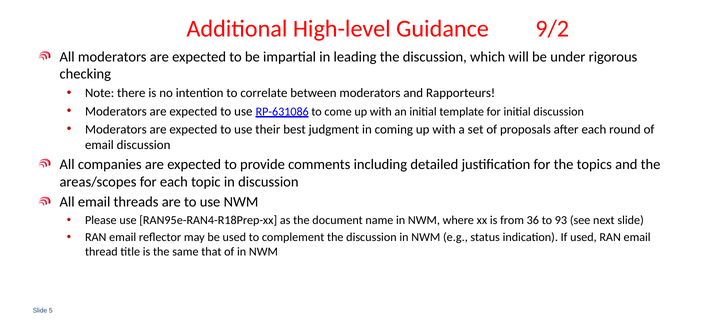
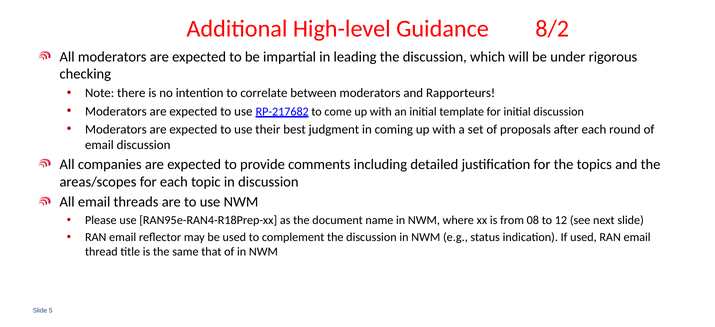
9/2: 9/2 -> 8/2 (552, 29)
RP-631086: RP-631086 -> RP-217682 (282, 112)
36: 36 -> 08 (533, 220)
93: 93 -> 12 (561, 220)
